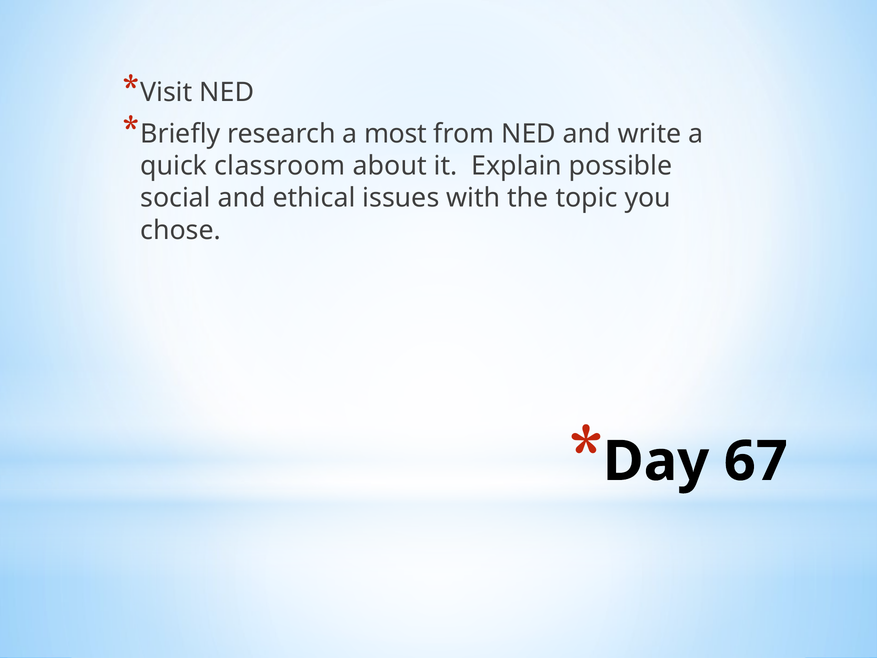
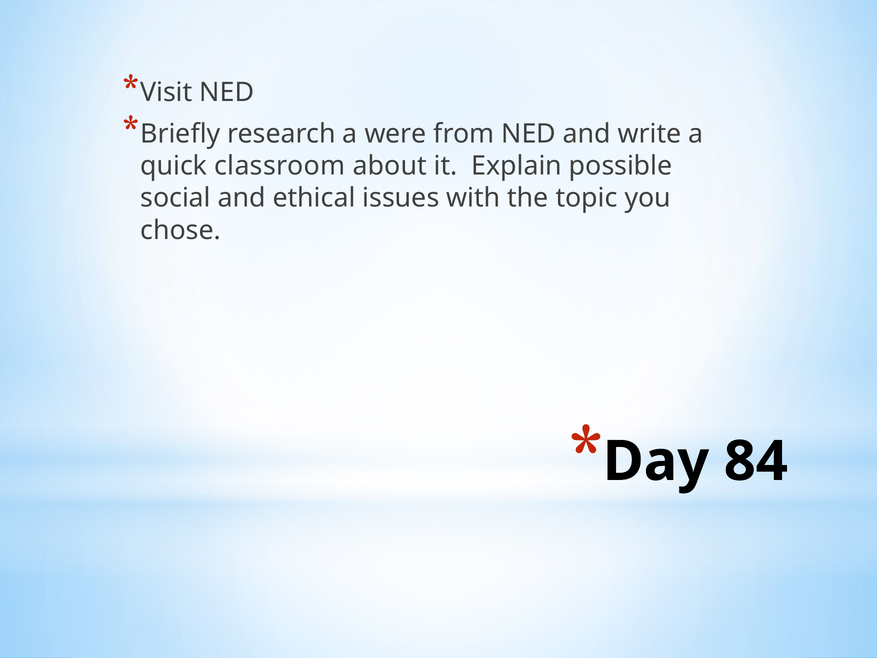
most: most -> were (396, 134)
67: 67 -> 84 (756, 461)
